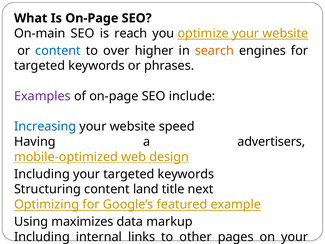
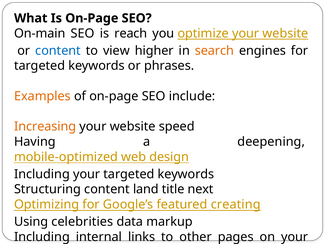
over: over -> view (116, 51)
Examples colour: purple -> orange (42, 96)
Increasing colour: blue -> orange (45, 126)
advertisers: advertisers -> deepening (271, 142)
example: example -> creating (236, 204)
maximizes: maximizes -> celebrities (82, 221)
